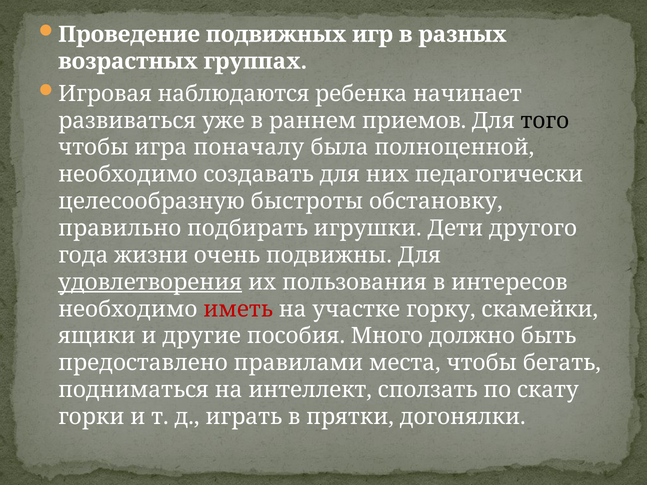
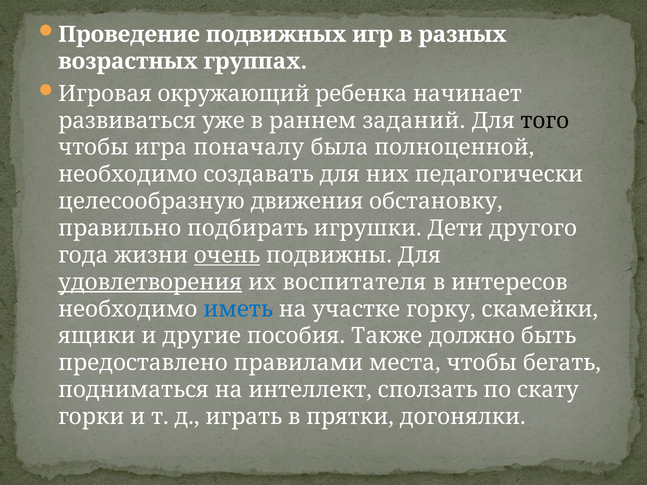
наблюдаются: наблюдаются -> окружающий (234, 94)
приемов: приемов -> заданий (414, 121)
быстроты: быстроты -> движения (307, 202)
очень underline: none -> present (227, 255)
пользования: пользования -> воспитателя (354, 282)
иметь colour: red -> blue (238, 309)
Много: Много -> Также (387, 336)
